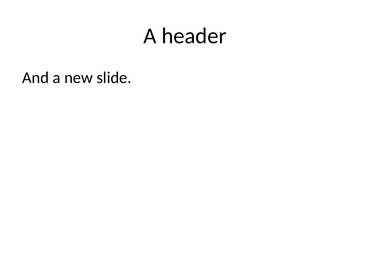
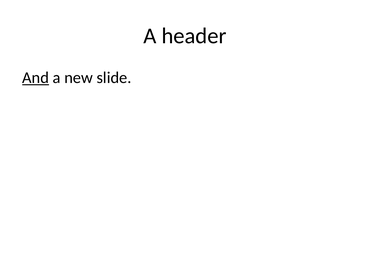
And underline: none -> present (36, 78)
